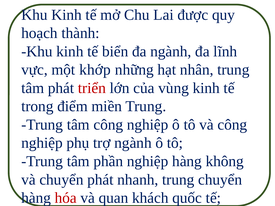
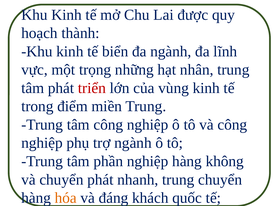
khớp: khớp -> trọng (95, 70)
hóa colour: red -> orange (66, 198)
quan: quan -> đáng (114, 198)
